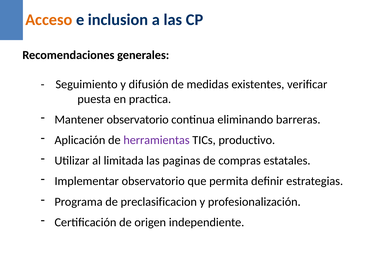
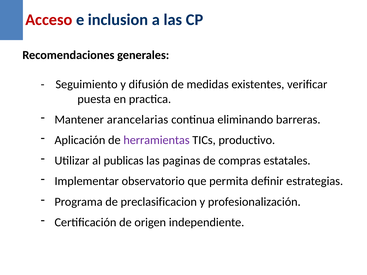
Acceso colour: orange -> red (49, 20)
Mantener observatorio: observatorio -> arancelarias (138, 120)
limitada: limitada -> publicas (124, 161)
